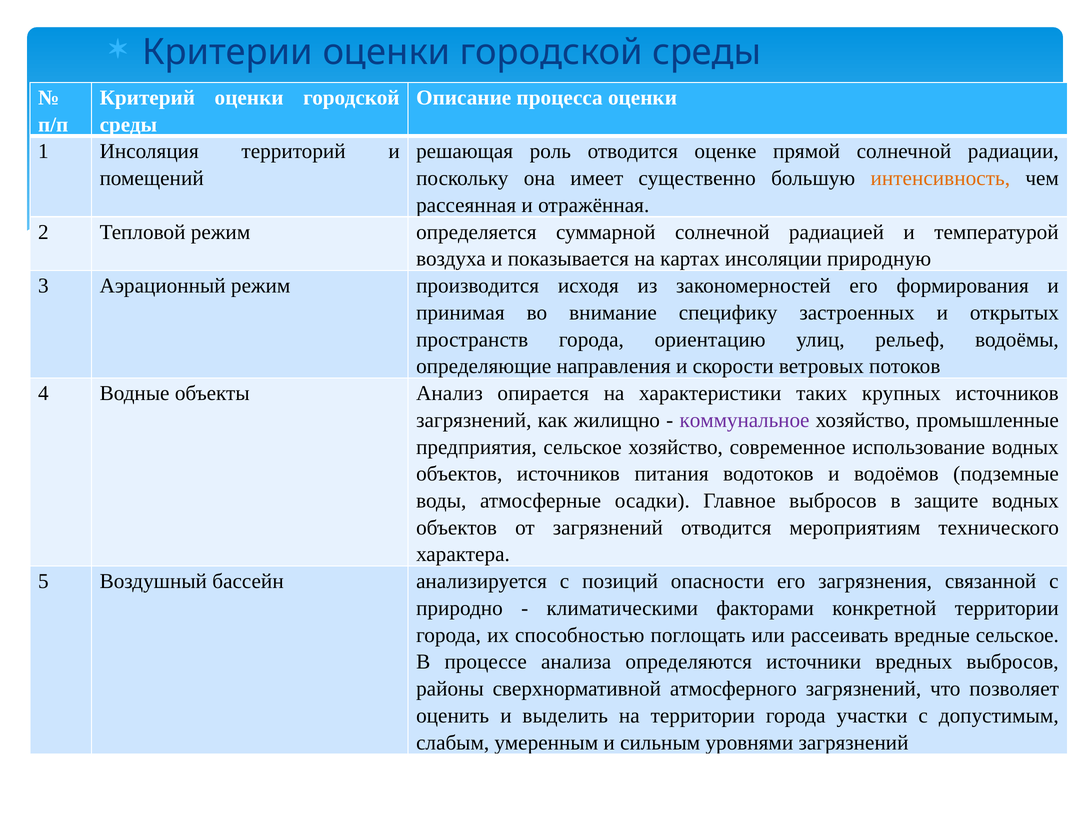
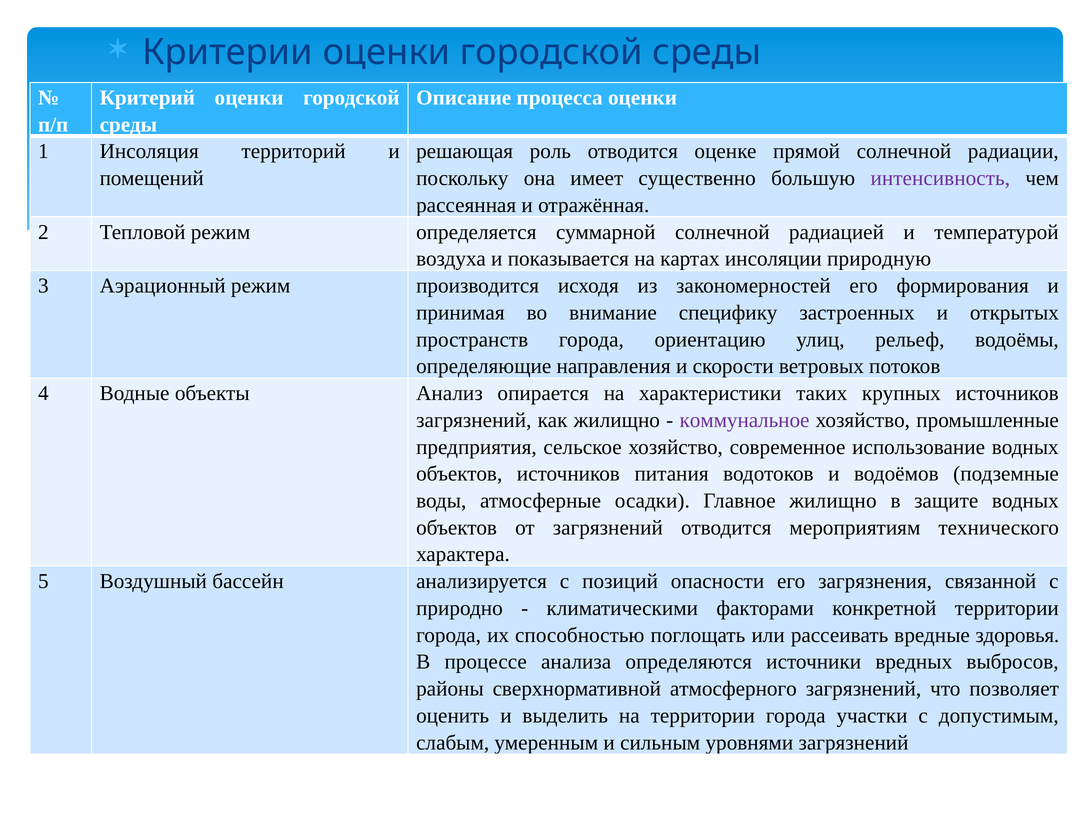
интенсивность colour: orange -> purple (940, 179)
Главное выбросов: выбросов -> жилищно (833, 501)
вредные сельское: сельское -> здоровья (1017, 636)
